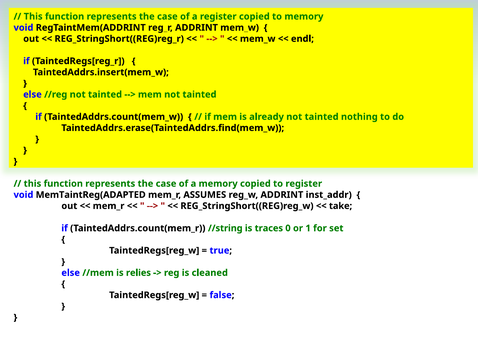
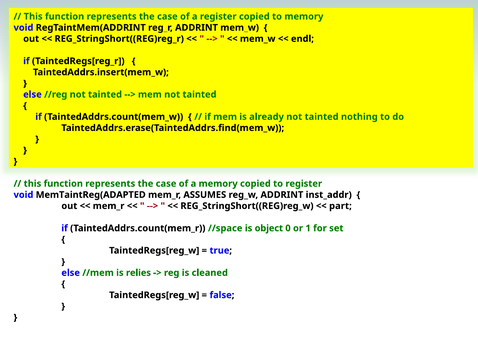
take: take -> part (340, 206)
//string: //string -> //space (225, 229)
traces: traces -> object (269, 229)
